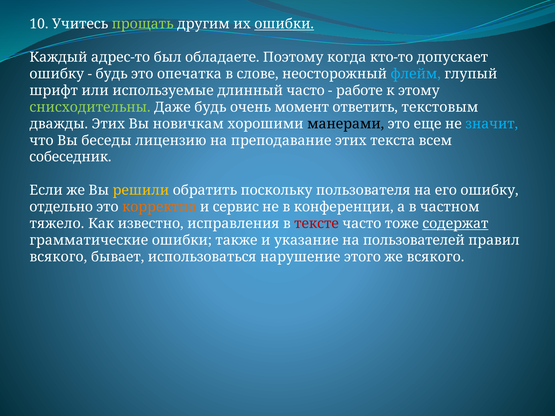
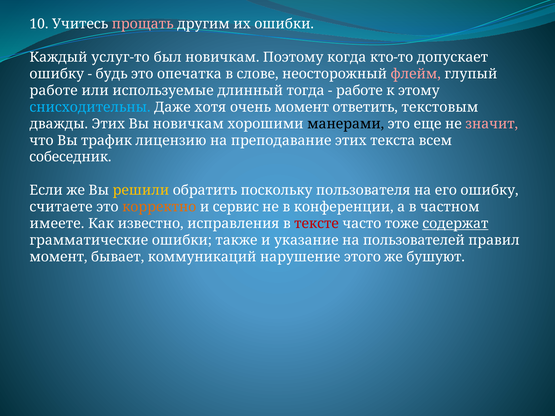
прощать colour: light green -> pink (143, 24)
ошибки underline: present -> none (284, 24)
адрес-то: адрес-то -> услуг-то (120, 57)
был обладаете: обладаете -> новичкам (222, 57)
флейм colour: light blue -> pink (416, 74)
шрифт: шрифт -> работе (54, 91)
длинный часто: часто -> тогда (306, 91)
снисходительны colour: light green -> light blue (90, 107)
Даже будь: будь -> хотя (210, 107)
значит colour: light blue -> pink (492, 124)
беседы: беседы -> трафик (107, 141)
отдельно: отдельно -> считаете (61, 207)
тяжело: тяжело -> имеете (57, 224)
всякого: всякого -> момент (58, 257)
использоваться: использоваться -> коммуникаций (202, 257)
же всякого: всякого -> бушуют (436, 257)
